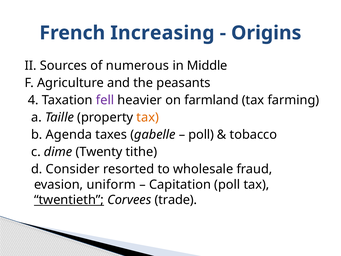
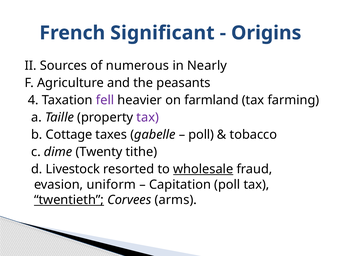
Increasing: Increasing -> Significant (162, 33)
Middle: Middle -> Nearly (207, 65)
tax colour: orange -> purple (148, 117)
Agenda: Agenda -> Cottage (69, 135)
Consider: Consider -> Livestock (73, 169)
wholesale underline: none -> present (203, 169)
trade: trade -> arms (176, 200)
